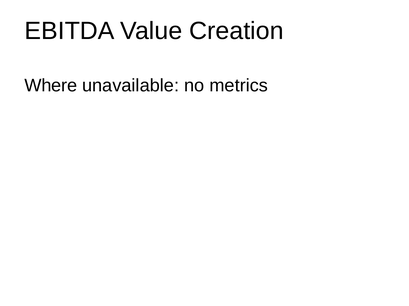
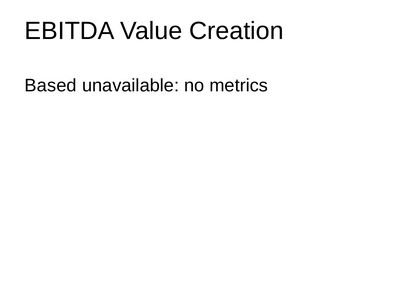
Where: Where -> Based (51, 86)
